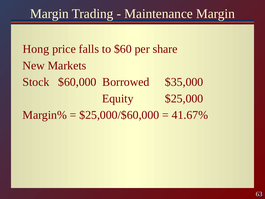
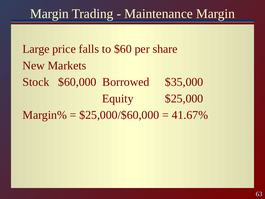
Hong: Hong -> Large (36, 49)
